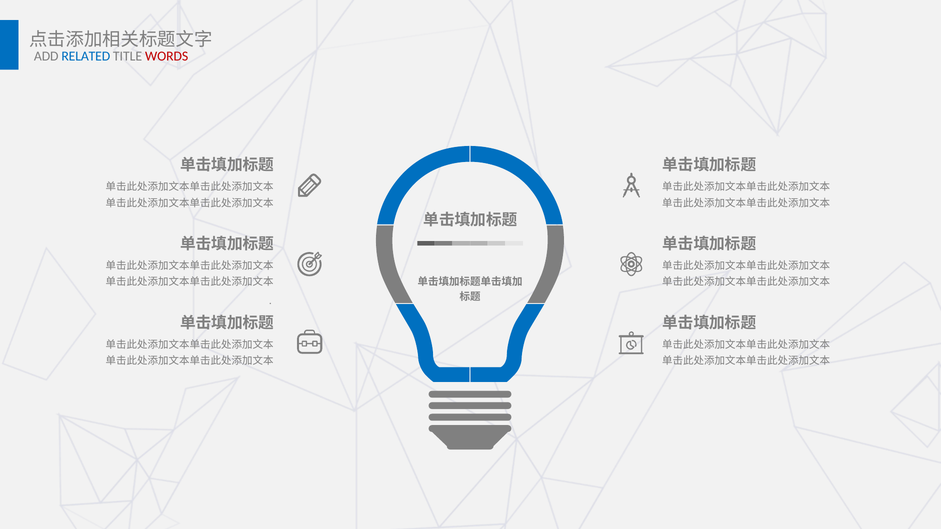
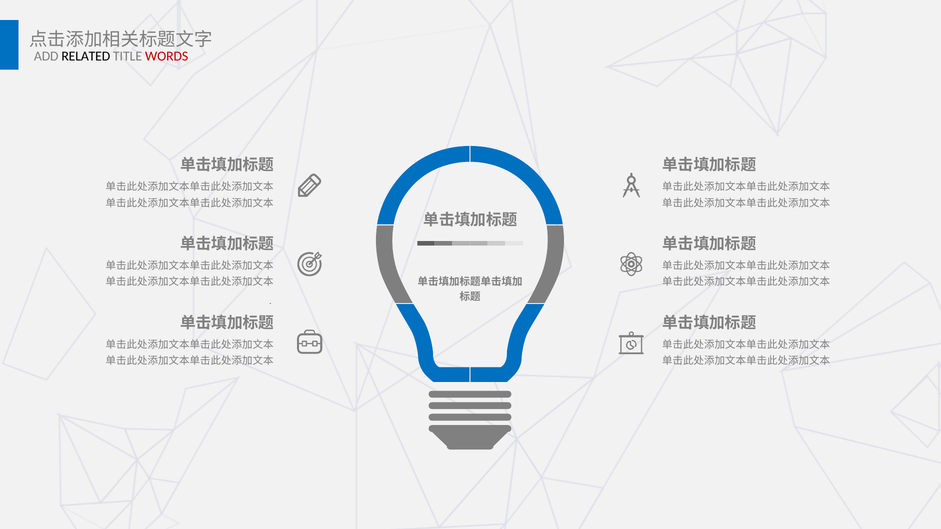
RELATED colour: blue -> black (86, 56)
